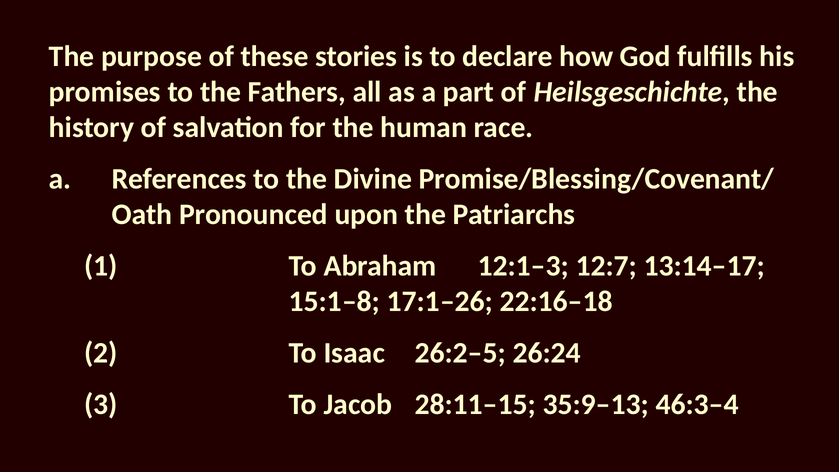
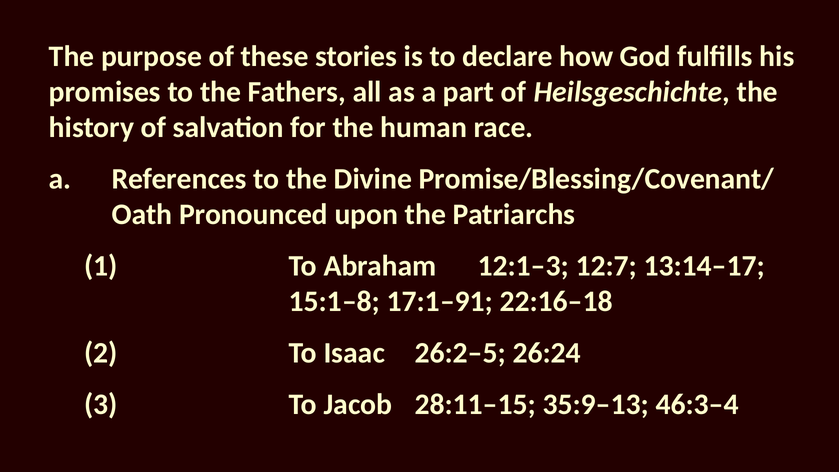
17:1–26: 17:1–26 -> 17:1–91 (440, 302)
